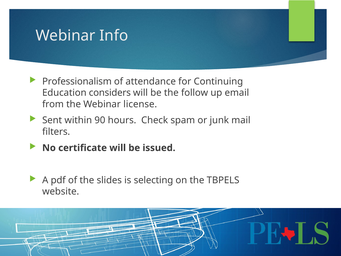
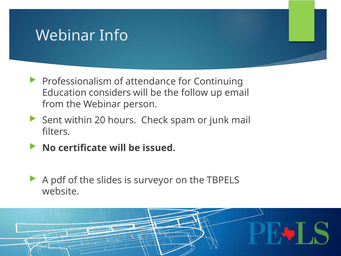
license: license -> person (140, 104)
90: 90 -> 20 (100, 120)
selecting: selecting -> surveyor (153, 180)
